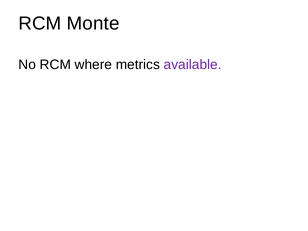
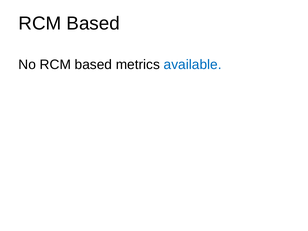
Monte: Monte -> Based (93, 23)
No RCM where: where -> based (93, 65)
available colour: purple -> blue (193, 65)
